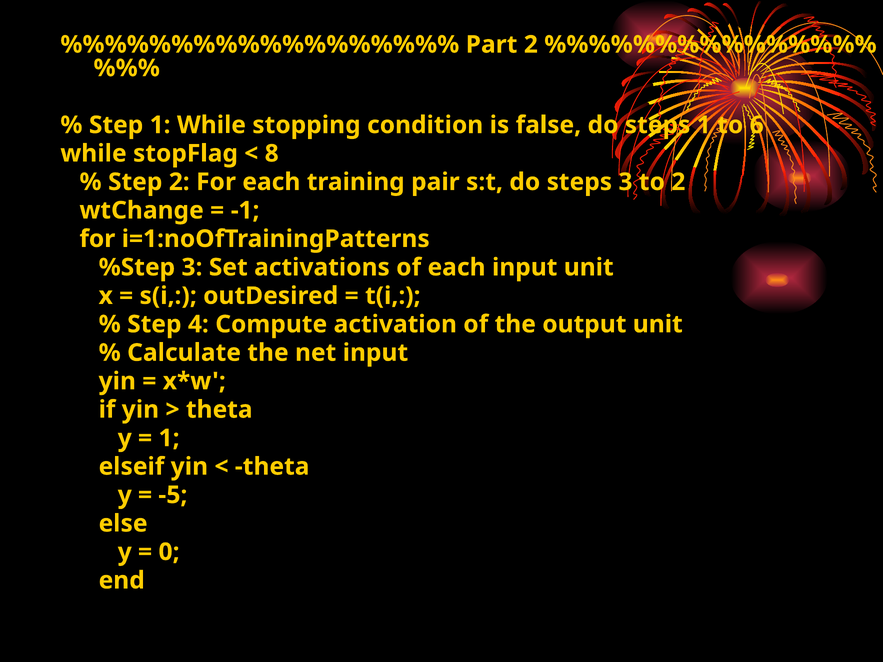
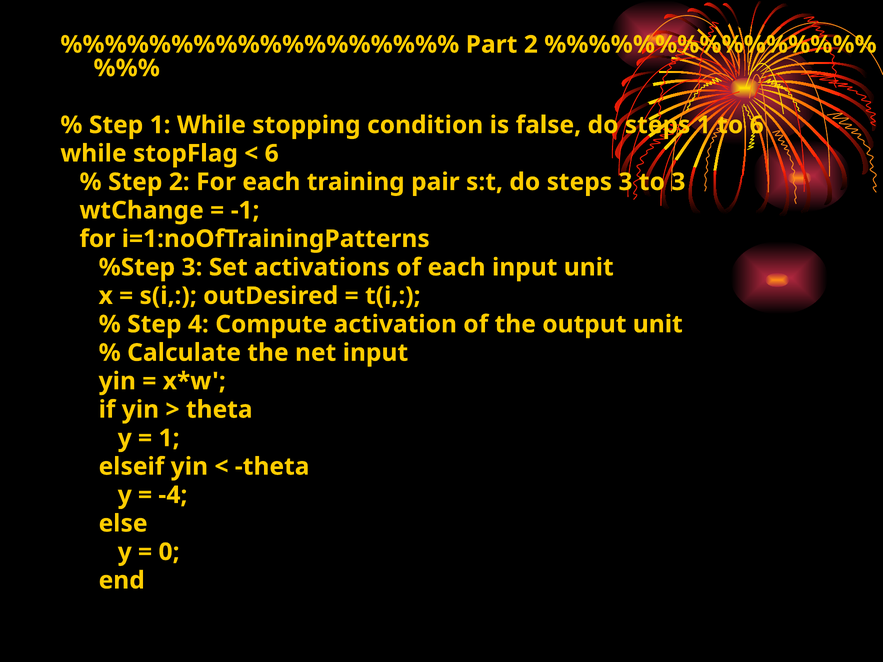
8: 8 -> 6 (272, 154)
to 2: 2 -> 3 (678, 182)
-5: -5 -> -4 (173, 495)
